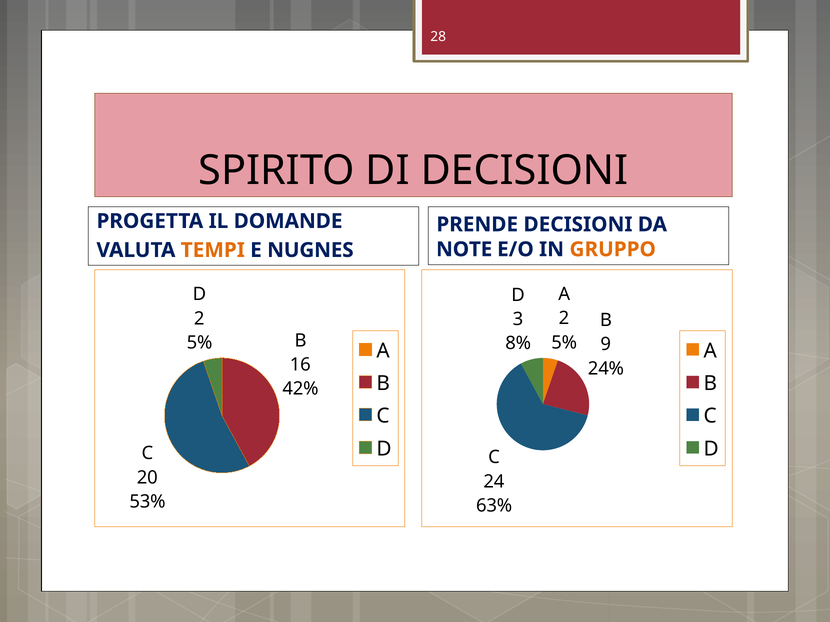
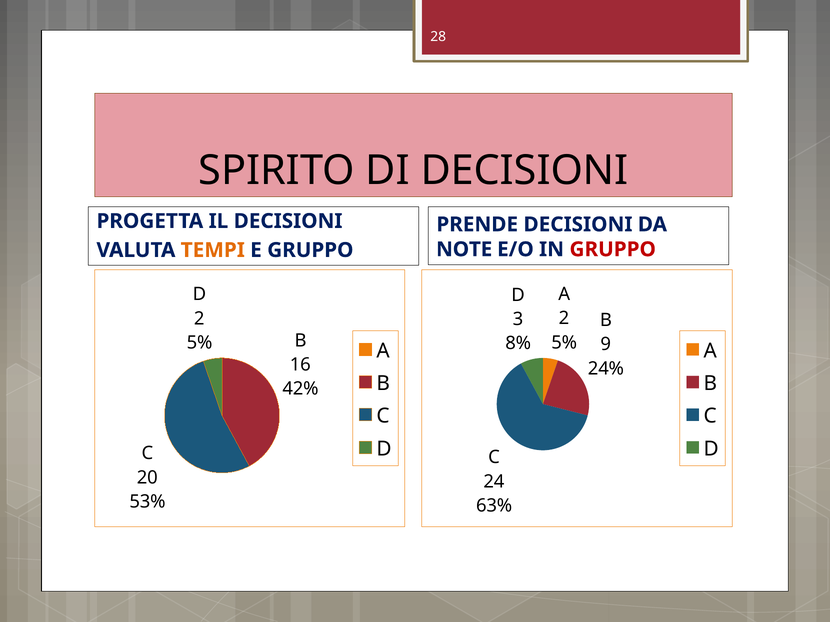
IL DOMANDE: DOMANDE -> DECISIONI (288, 221)
GRUPPO colour: orange -> red (613, 250)
E NUGNES: NUGNES -> GRUPPO (310, 250)
